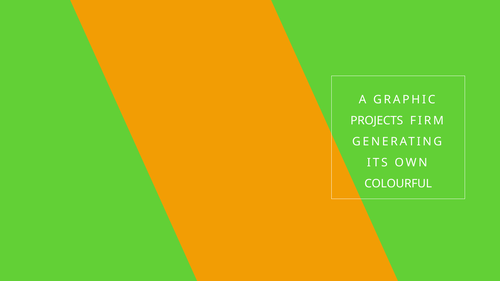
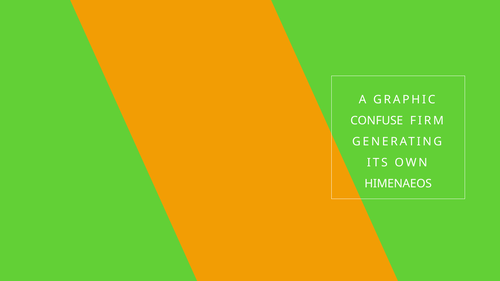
PROJECTS: PROJECTS -> CONFUSE (377, 121)
COLOURFUL: COLOURFUL -> HIMENAEOS (398, 184)
